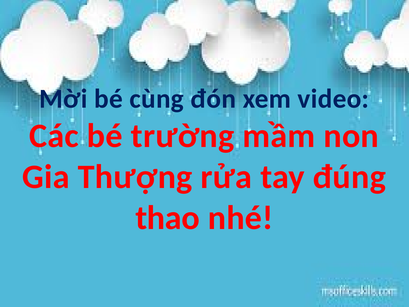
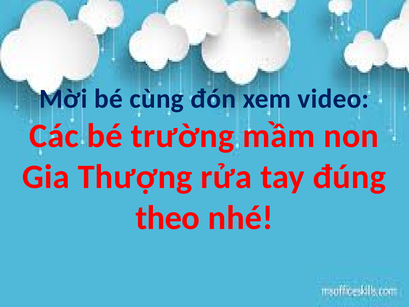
thao: thao -> theo (168, 218)
